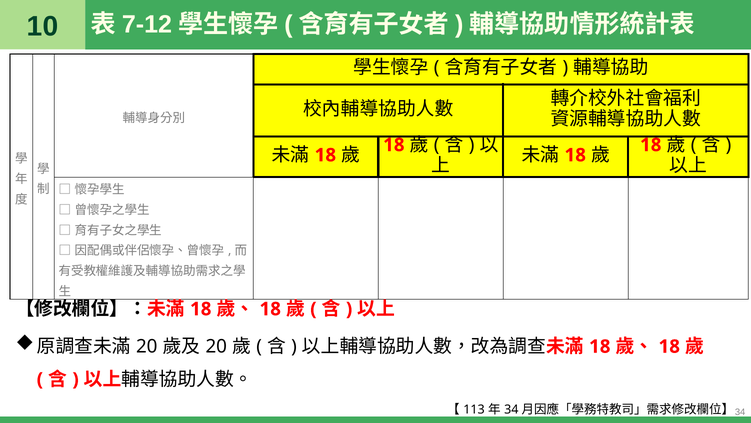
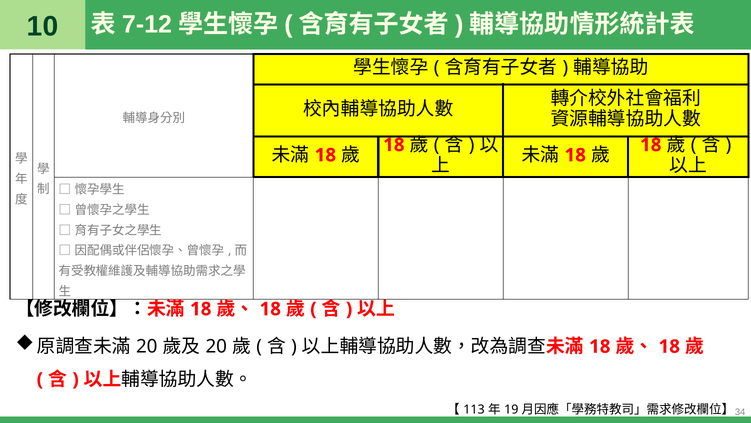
34: 34 -> 19 (511, 409)
